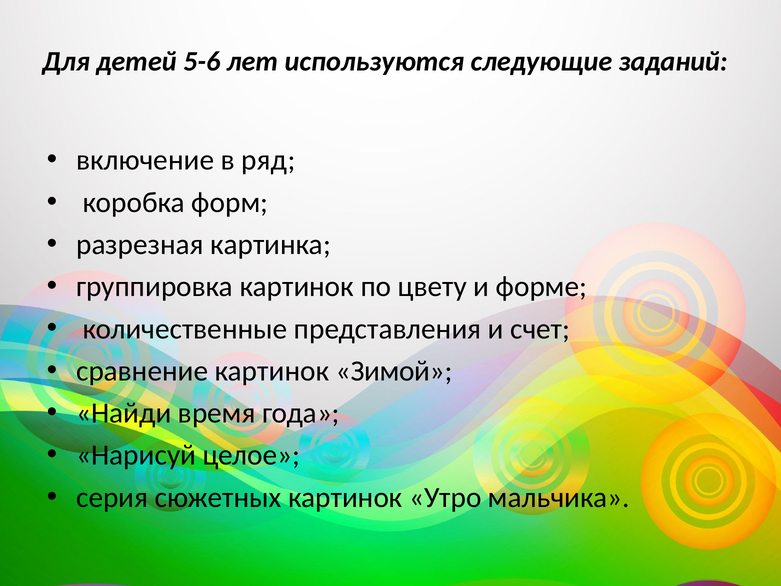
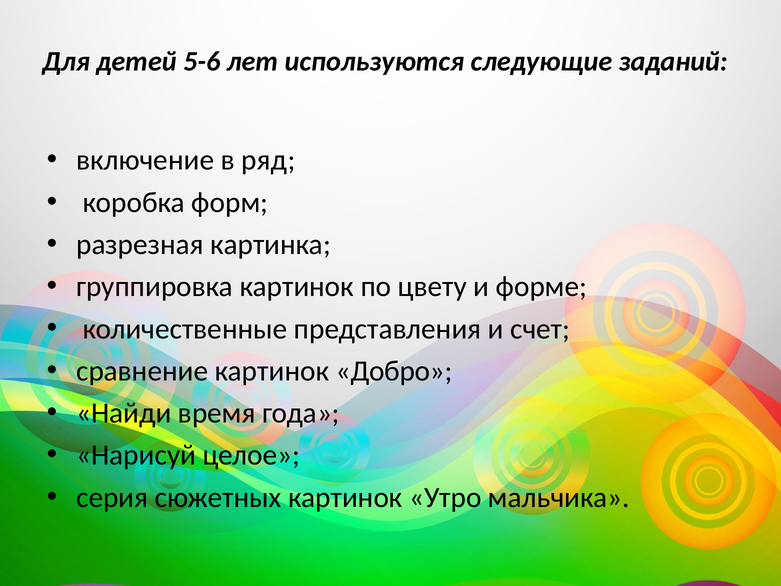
Зимой: Зимой -> Добро (394, 371)
